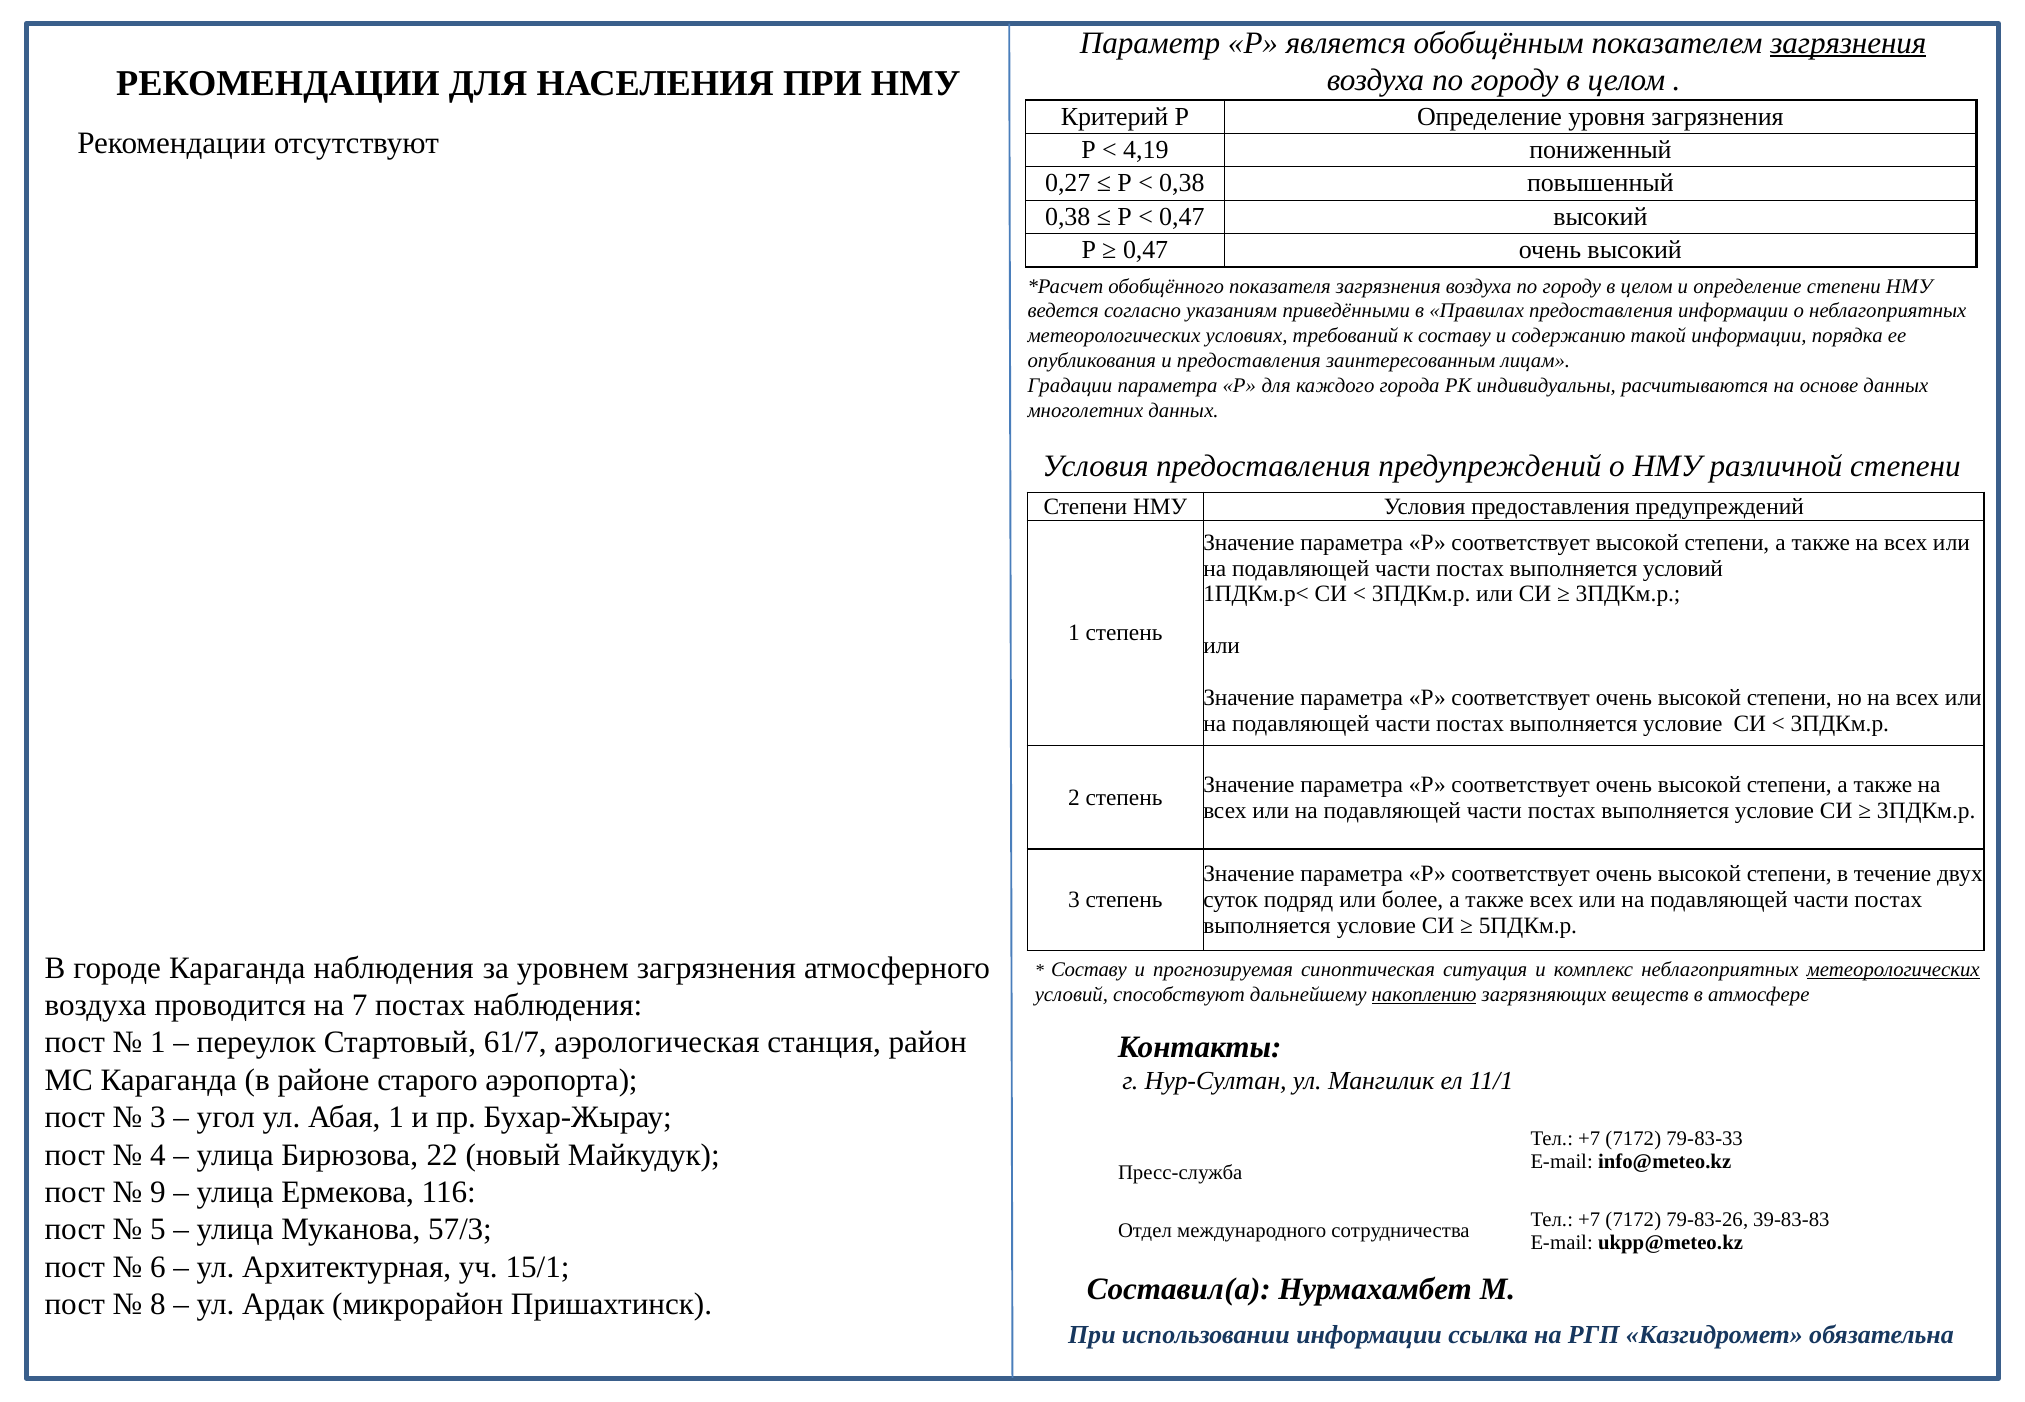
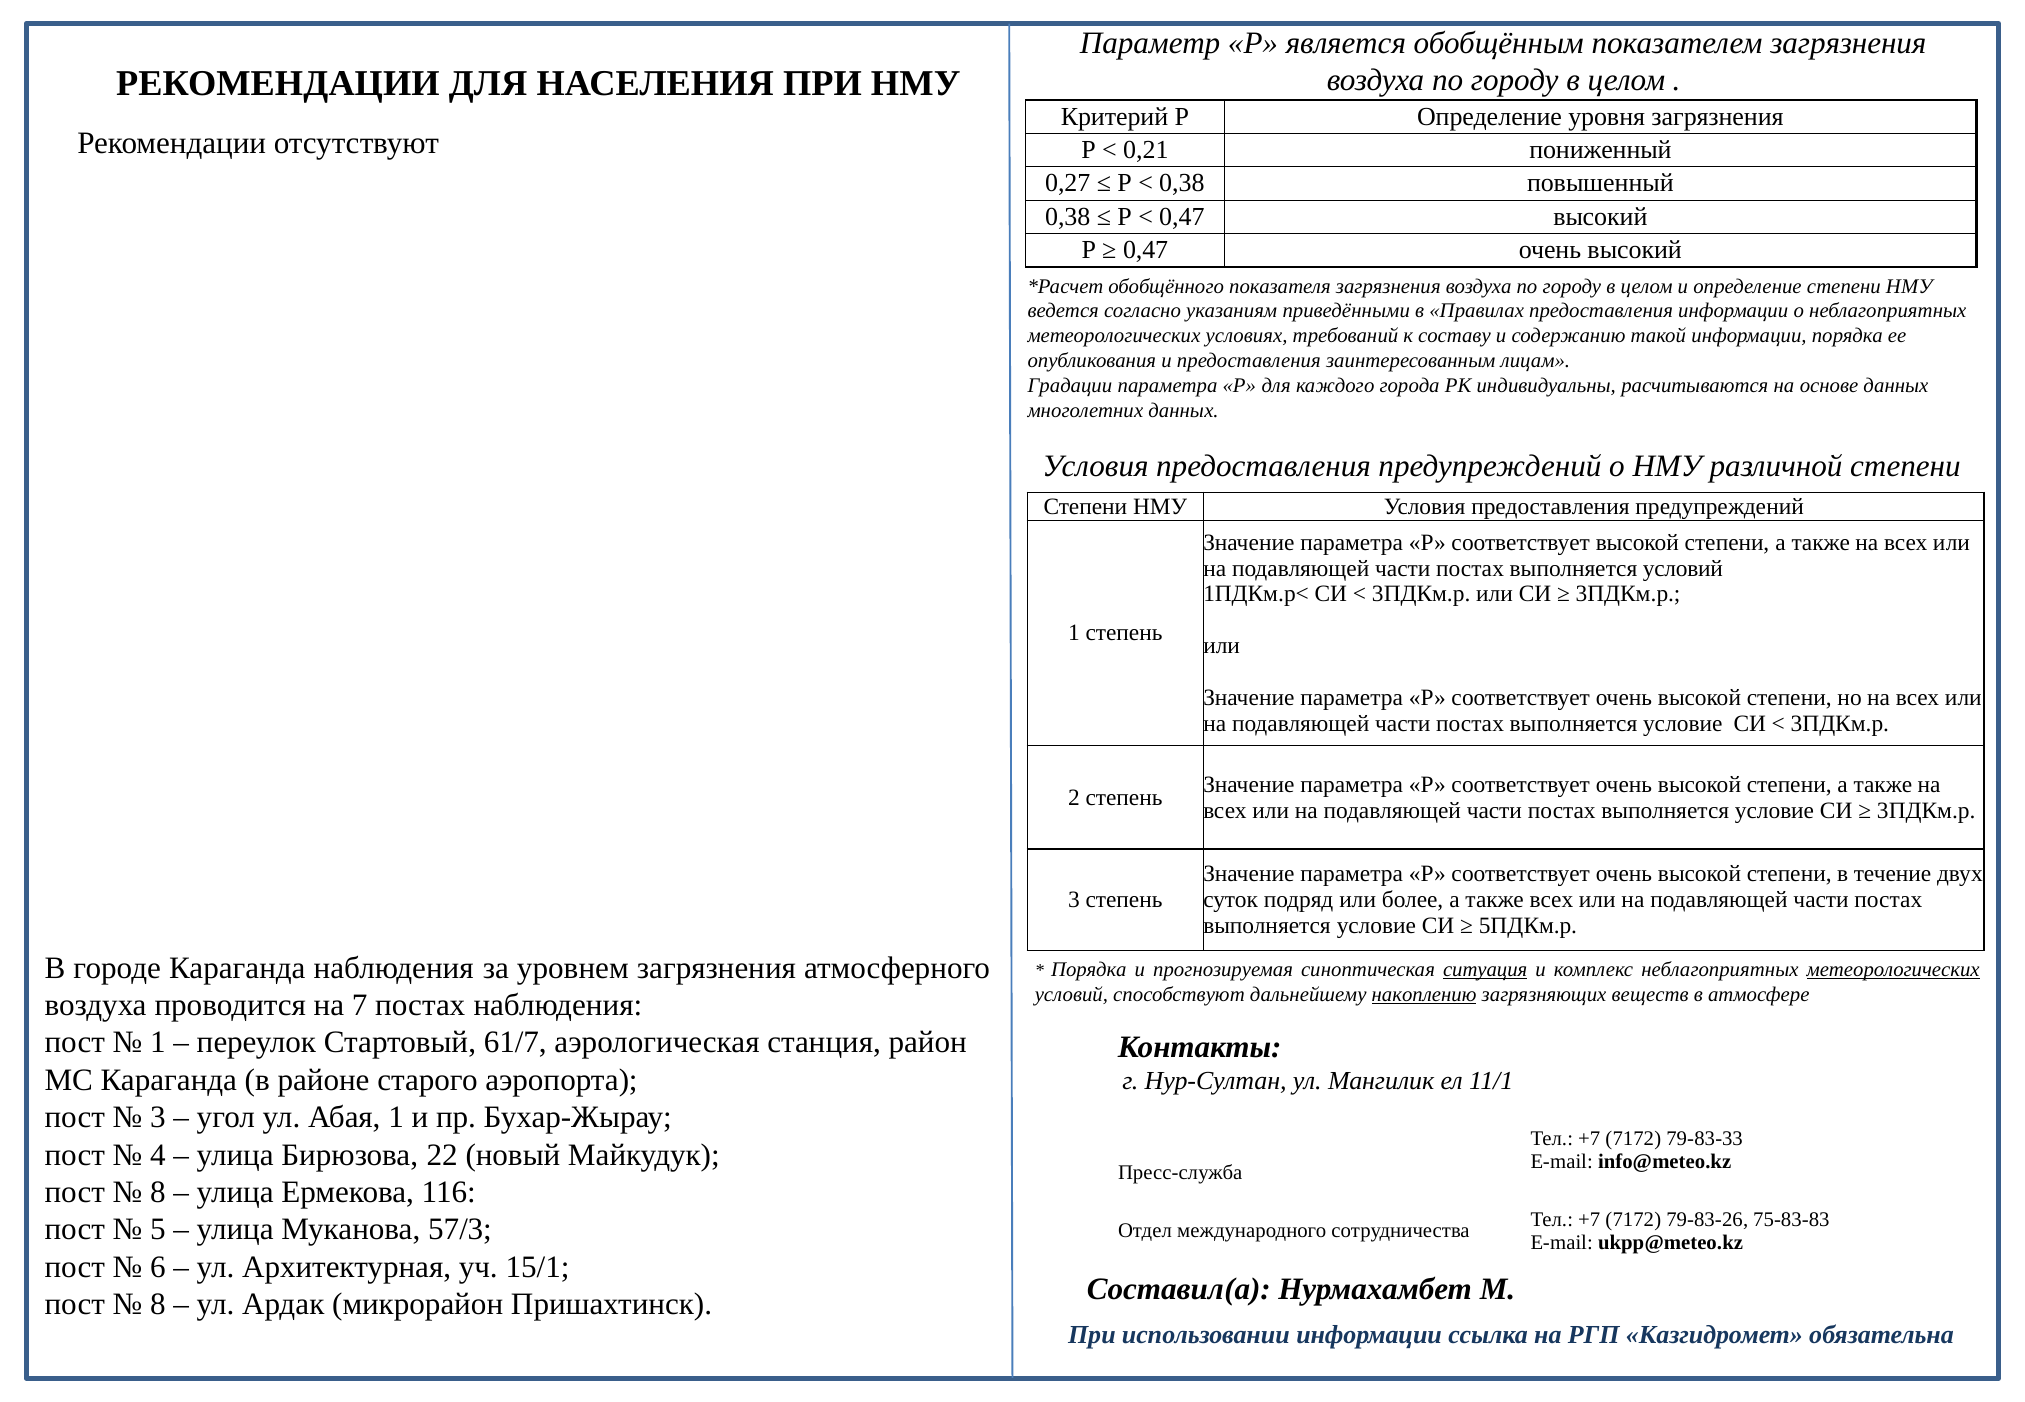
загрязнения underline: present -> none (1848, 43)
4,19: 4,19 -> 0,21 (1146, 150)
Составу: Составу -> Порядка (1089, 969)
ситуация underline: none -> present (1485, 969)
9: 9 -> 8 (158, 1192)
39-83-83: 39-83-83 -> 75-83-83 (1791, 1219)
